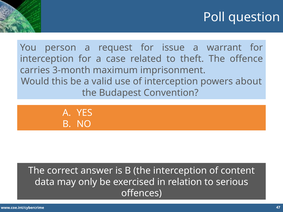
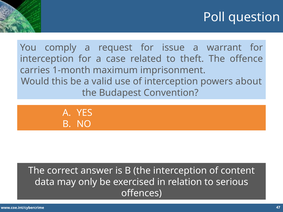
person: person -> comply (61, 48)
3-month: 3-month -> 1-month (71, 70)
